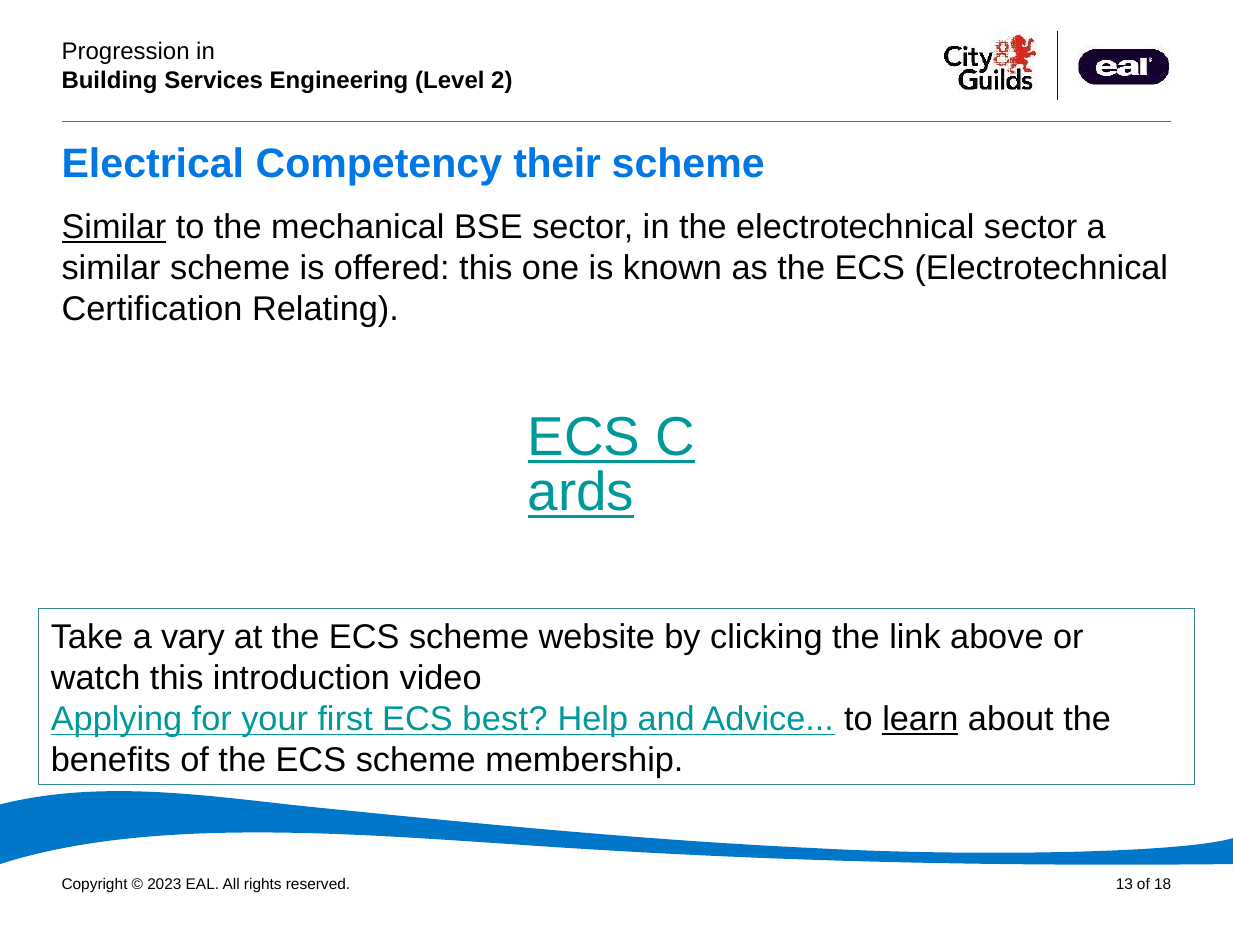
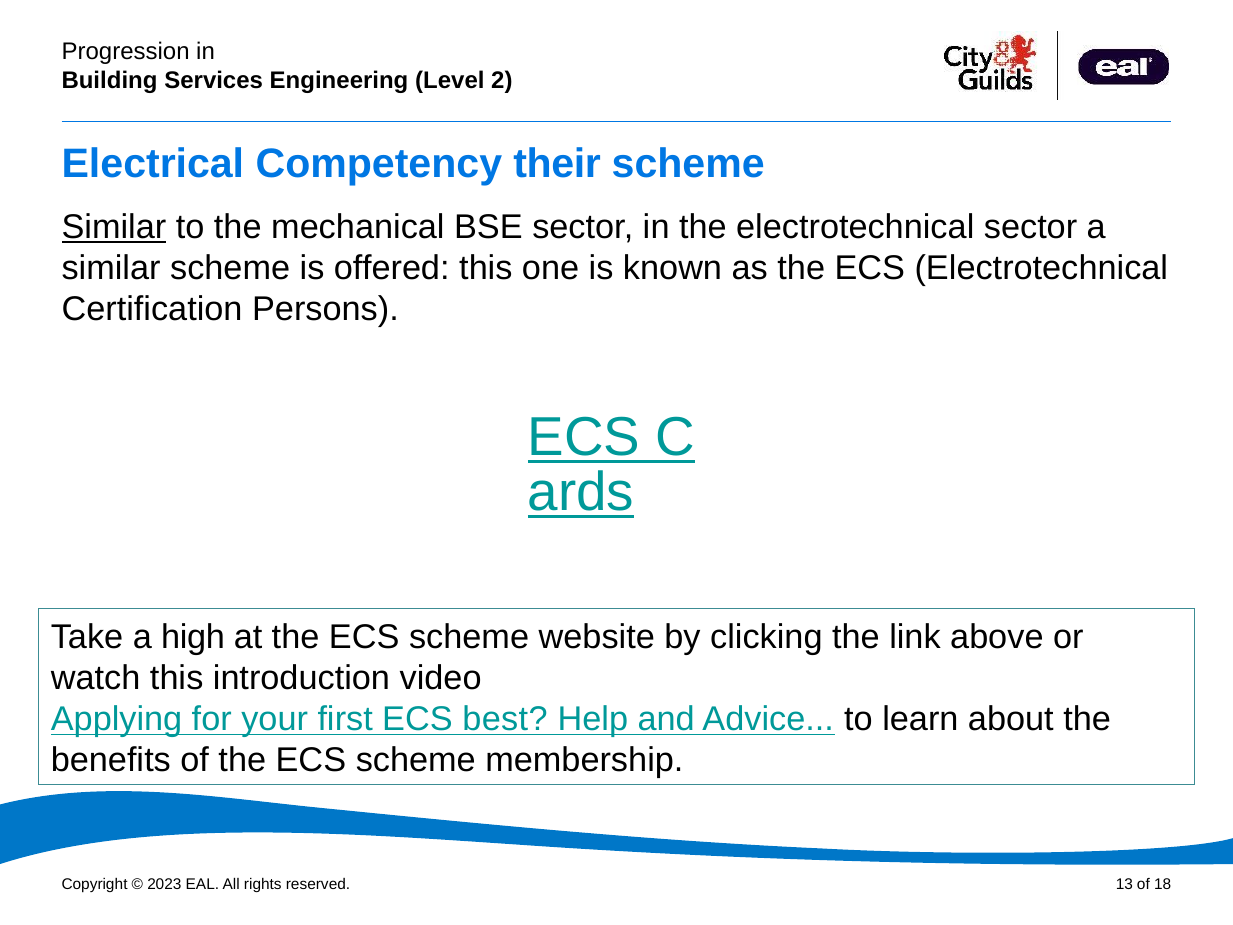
Relating: Relating -> Persons (325, 309)
vary: vary -> high (193, 637)
learn underline: present -> none (920, 719)
